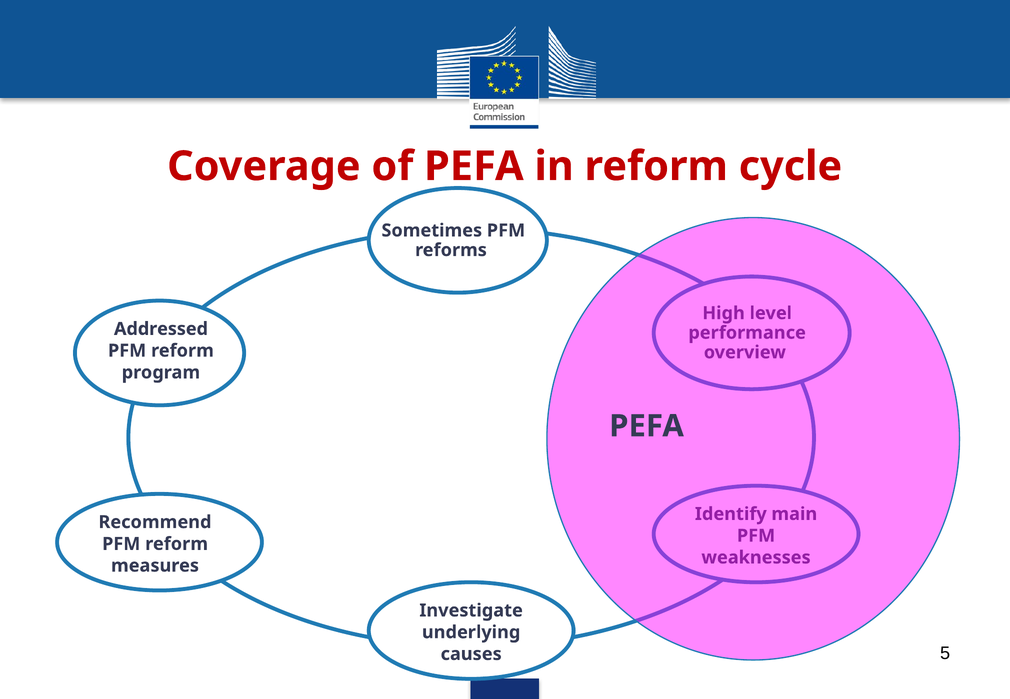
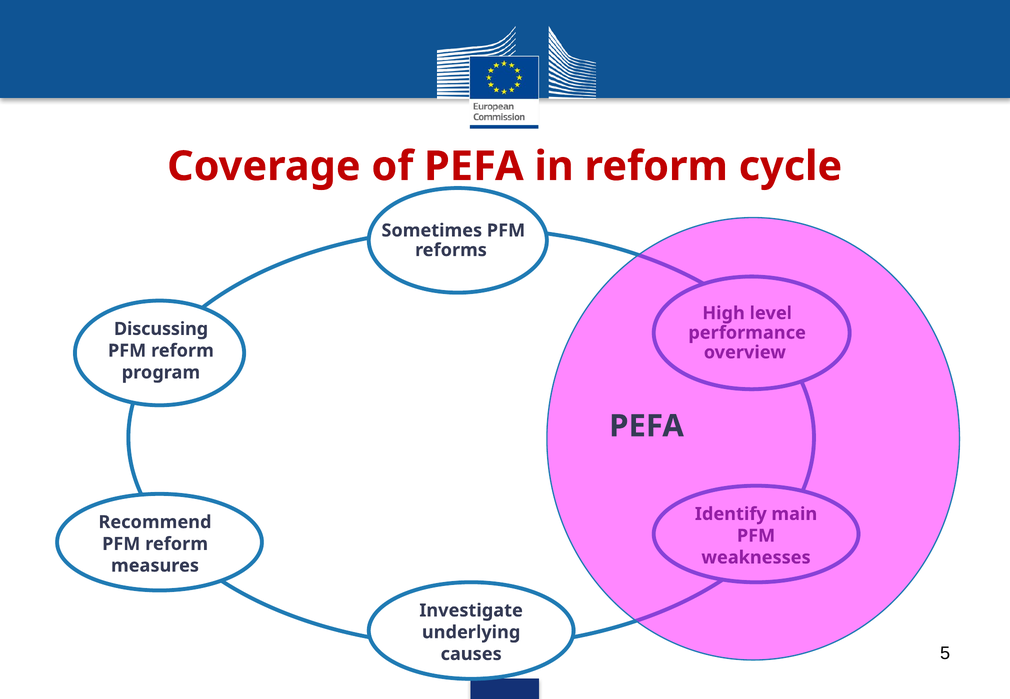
Addressed: Addressed -> Discussing (161, 329)
